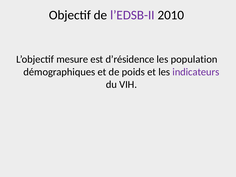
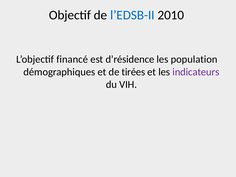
l’EDSB-II colour: purple -> blue (132, 15)
mesure: mesure -> financé (72, 59)
poids: poids -> tirées (133, 72)
